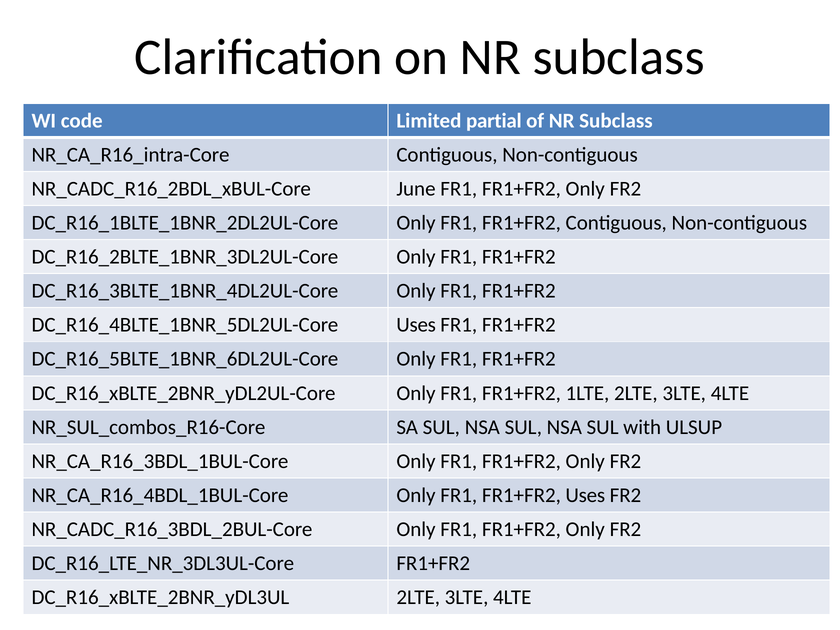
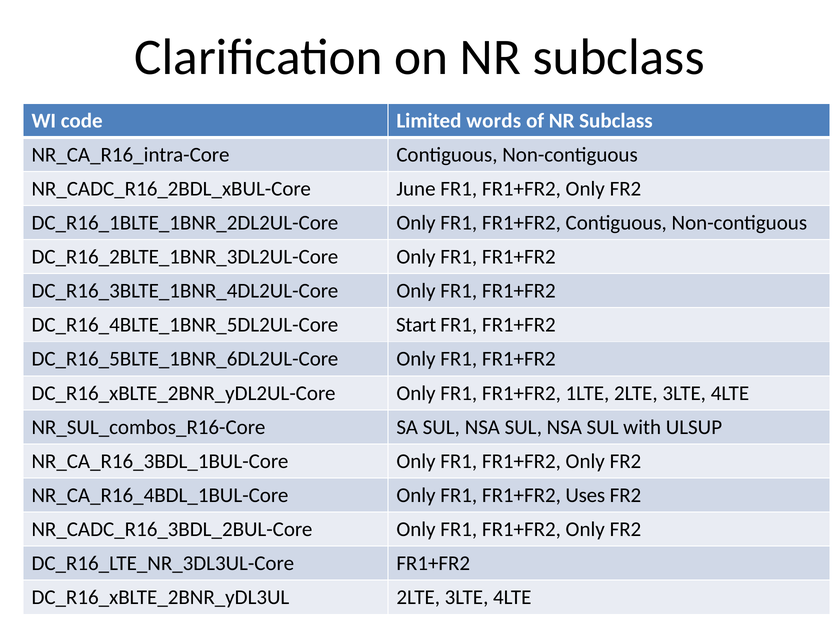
partial: partial -> words (494, 121)
Uses: Uses -> Start (416, 325)
